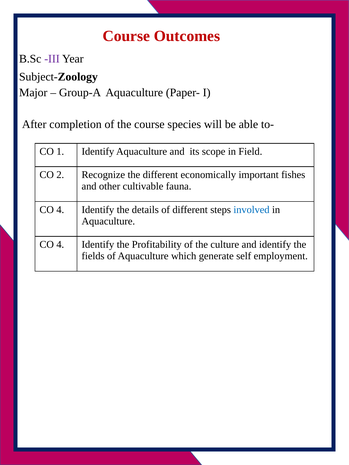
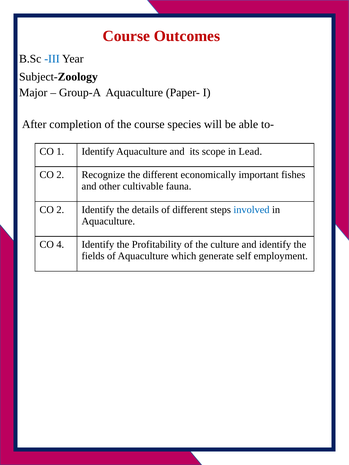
III colour: purple -> blue (52, 59)
Field: Field -> Lead (250, 152)
4: 4 -> 2 (60, 210)
